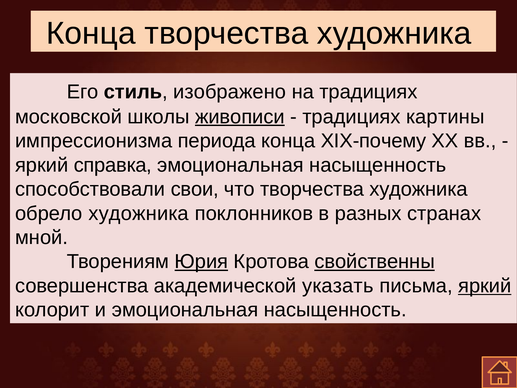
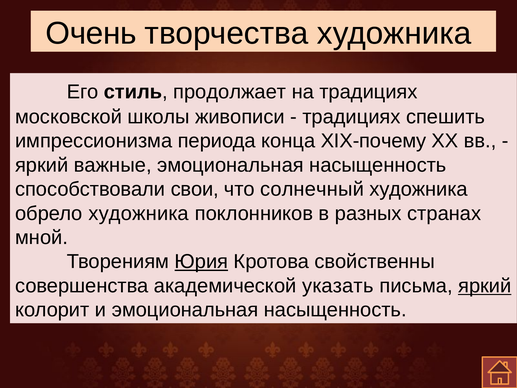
Конца: Конца -> Очень (91, 33)
изображено: изображено -> продолжает (230, 92)
живописи underline: present -> none (240, 117)
картины: картины -> спешить (446, 117)
справка: справка -> важные (113, 165)
что творчества: творчества -> солнечный (312, 189)
свойственны underline: present -> none (375, 262)
